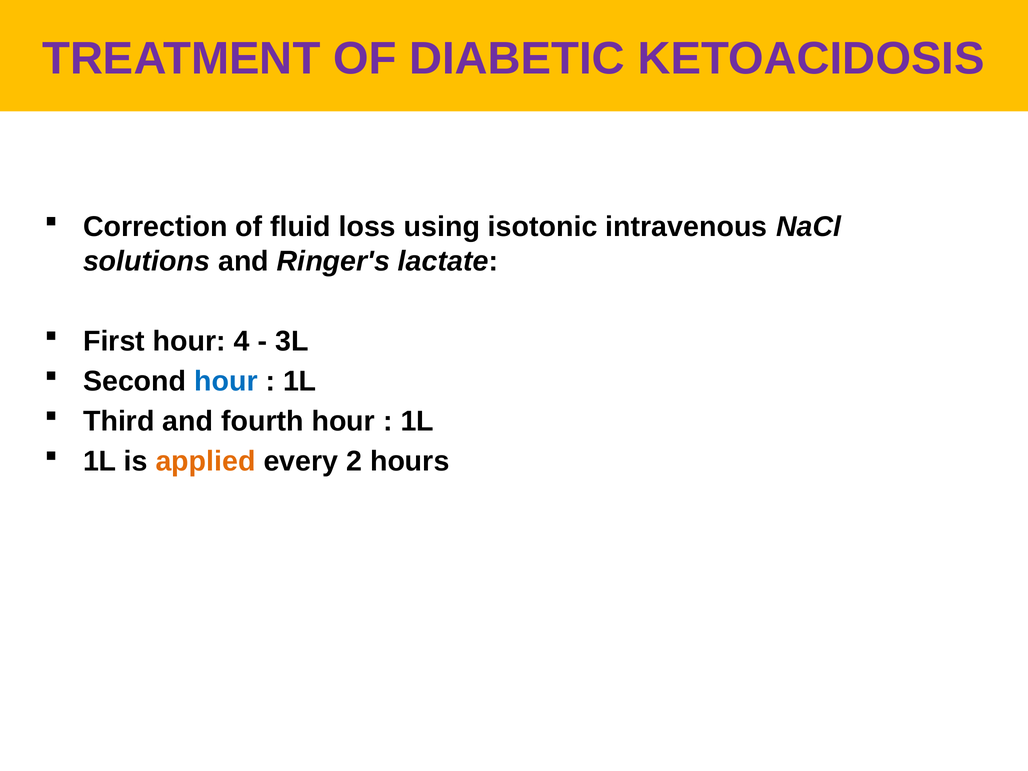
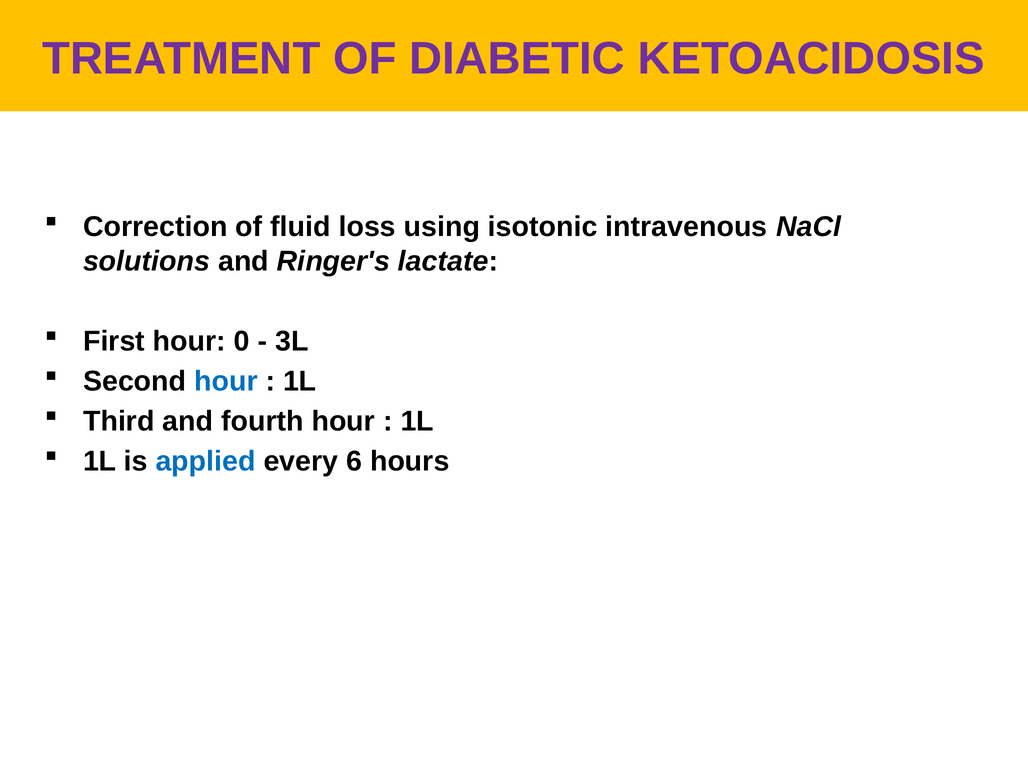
4: 4 -> 0 (242, 341)
applied colour: orange -> blue (206, 461)
2: 2 -> 6 (354, 461)
